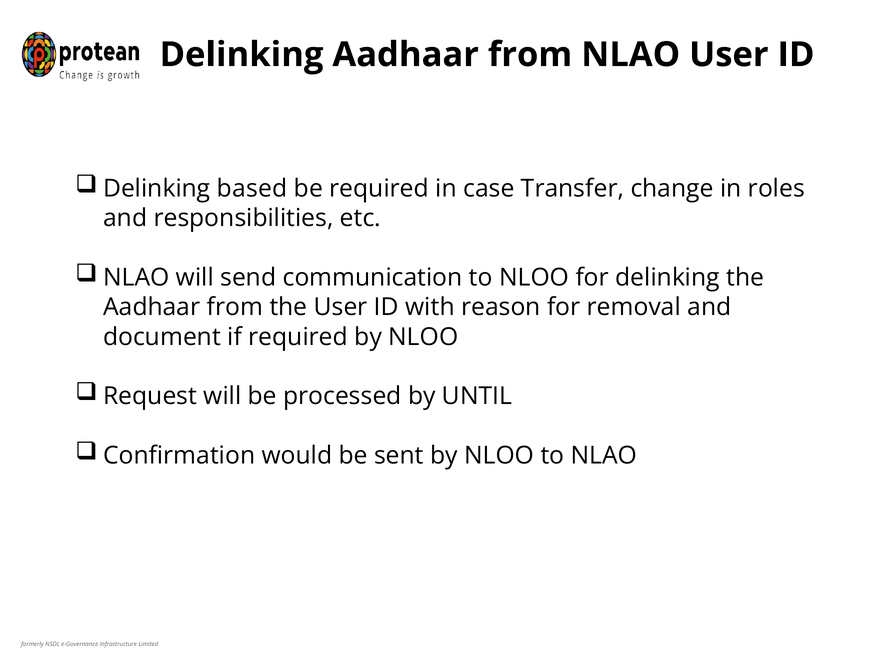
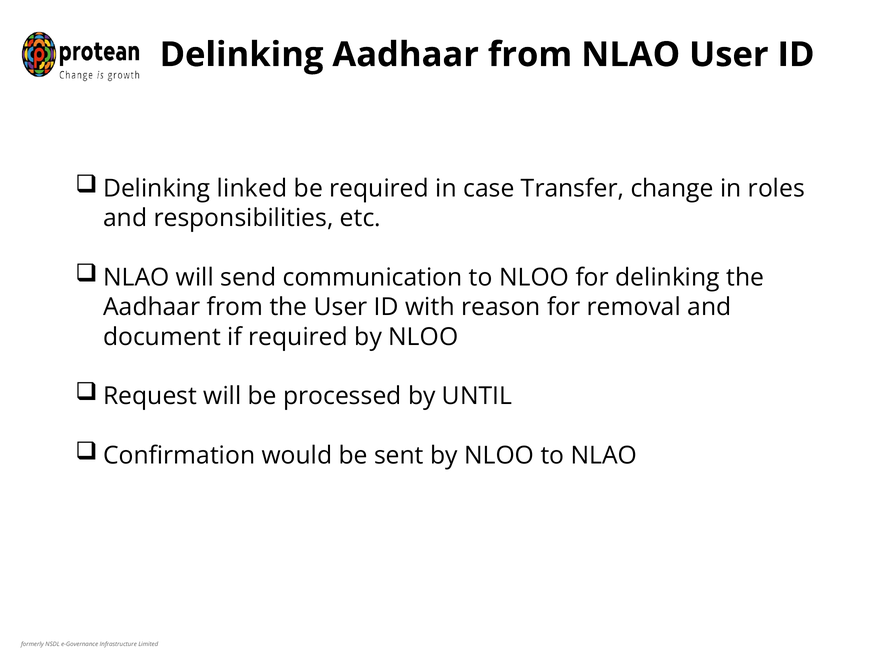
based: based -> linked (252, 189)
